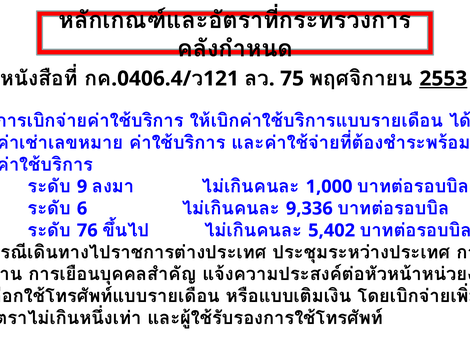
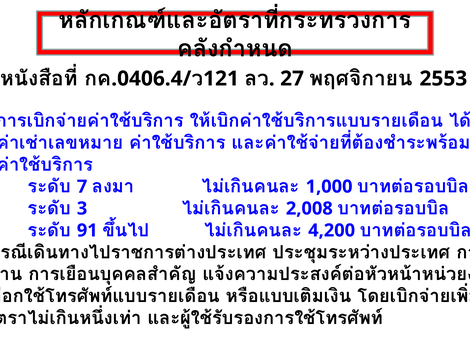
75: 75 -> 27 (292, 79)
2553 underline: present -> none (443, 79)
9: 9 -> 7 (82, 187)
6: 6 -> 3 (82, 209)
9,336: 9,336 -> 2,008 (309, 209)
76: 76 -> 91 (87, 231)
5,402: 5,402 -> 4,200 (332, 231)
